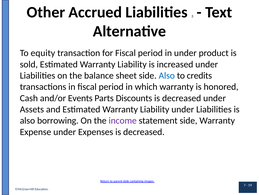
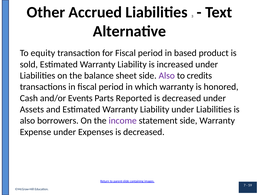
in under: under -> based (185, 53)
Also colour: blue -> purple (167, 75)
Discounts: Discounts -> Reported (134, 98)
borrowing: borrowing -> borrowers (58, 120)
